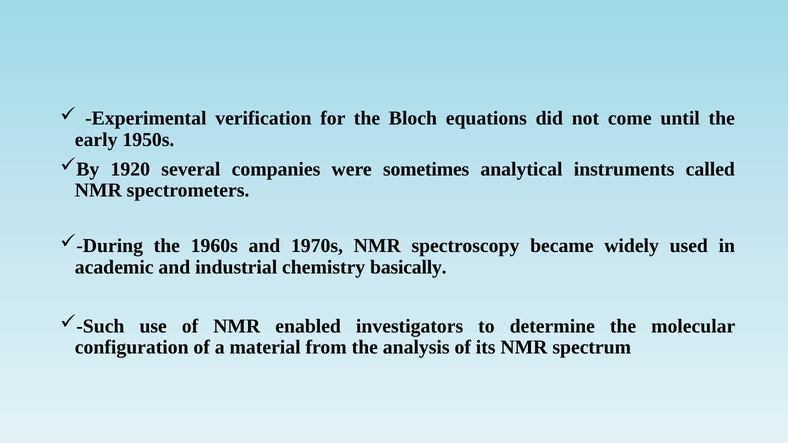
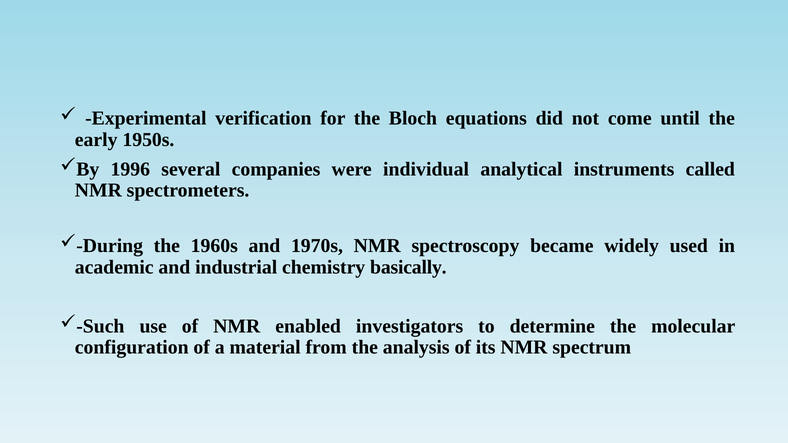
1920: 1920 -> 1996 (130, 169)
sometimes: sometimes -> individual (426, 169)
